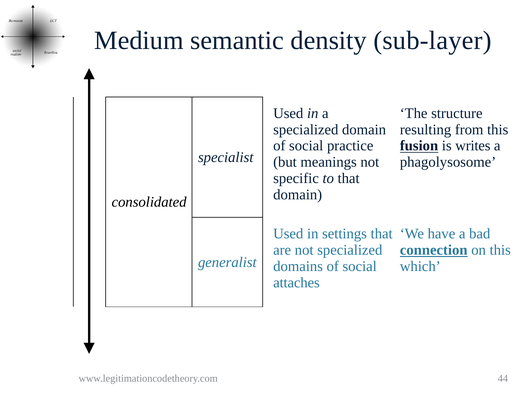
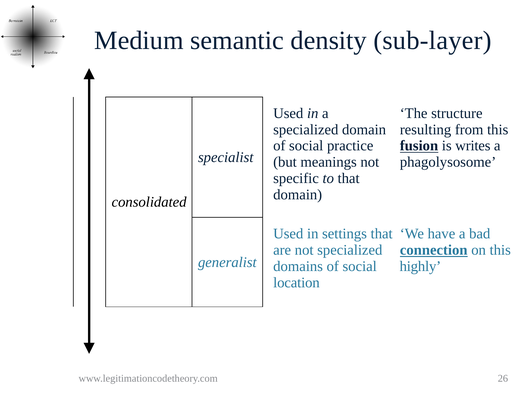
which: which -> highly (420, 266)
attaches: attaches -> location (296, 283)
44: 44 -> 26 (503, 378)
